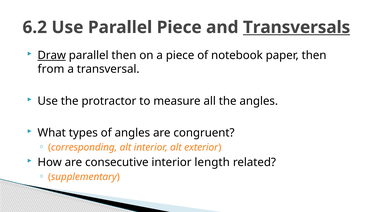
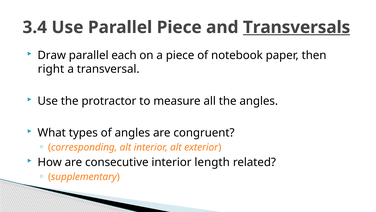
6.2: 6.2 -> 3.4 (35, 27)
Draw underline: present -> none (52, 55)
parallel then: then -> each (124, 55)
from: from -> right (51, 69)
